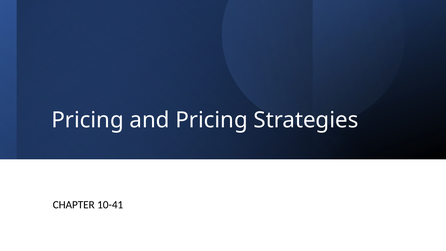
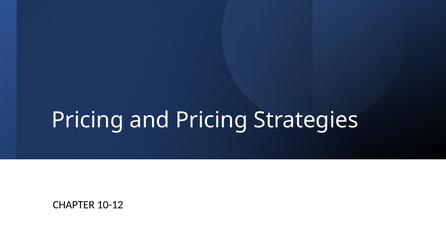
10-41: 10-41 -> 10-12 (110, 205)
